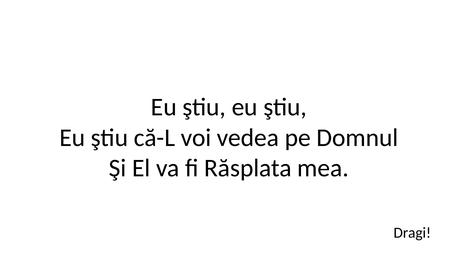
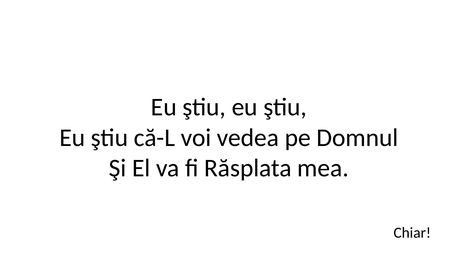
Dragi: Dragi -> Chiar (412, 232)
